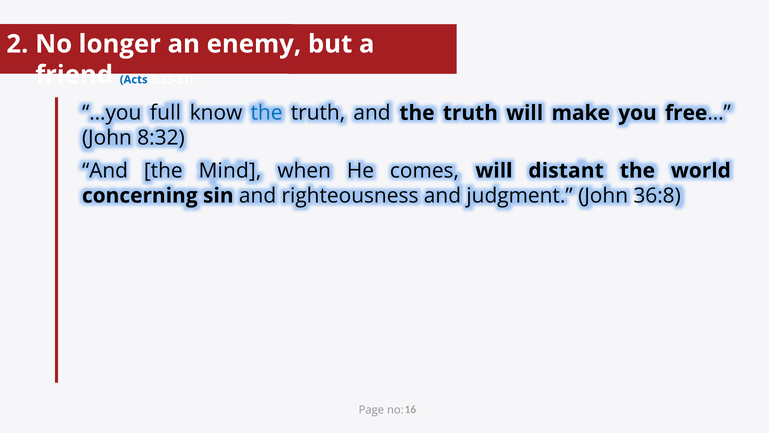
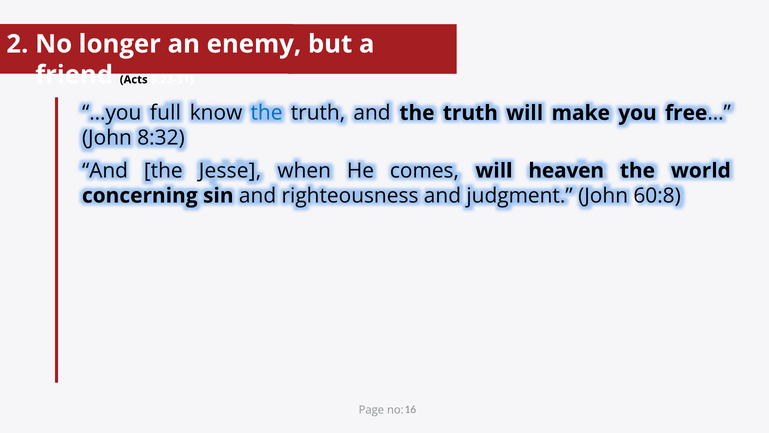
Acts colour: blue -> black (134, 80)
Mind: Mind -> Jesse (230, 171)
distant: distant -> heaven (566, 171)
36:8: 36:8 -> 60:8 (657, 196)
